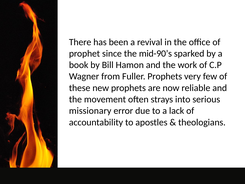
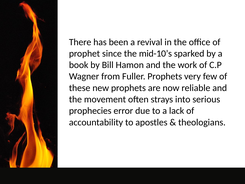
mid-90’s: mid-90’s -> mid-10’s (155, 53)
missionary: missionary -> prophecies (90, 111)
